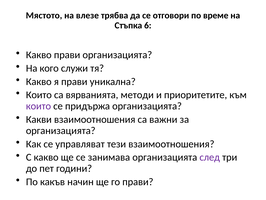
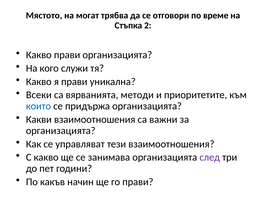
влезе: влезе -> могат (87, 15)
6: 6 -> 2 (148, 25)
Които: Които -> Всеки (39, 95)
които colour: purple -> blue (38, 106)
